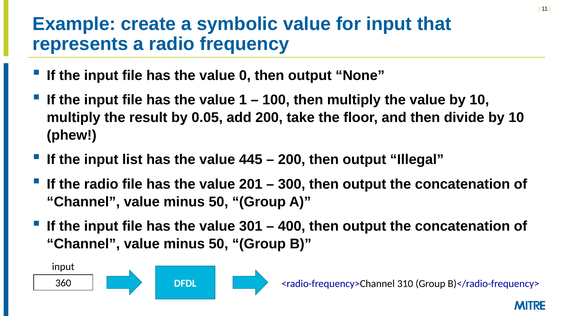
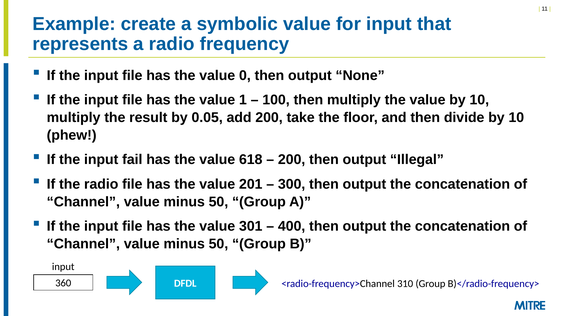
list: list -> fail (132, 159)
445: 445 -> 618 (251, 159)
